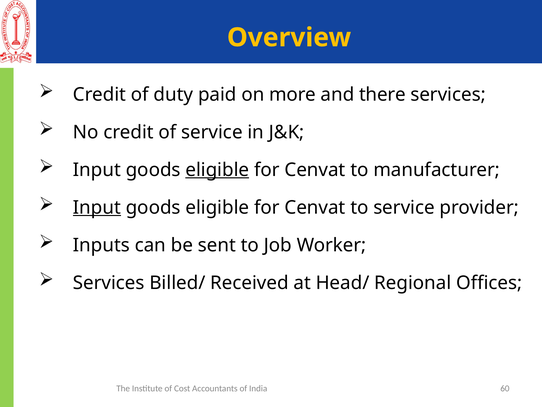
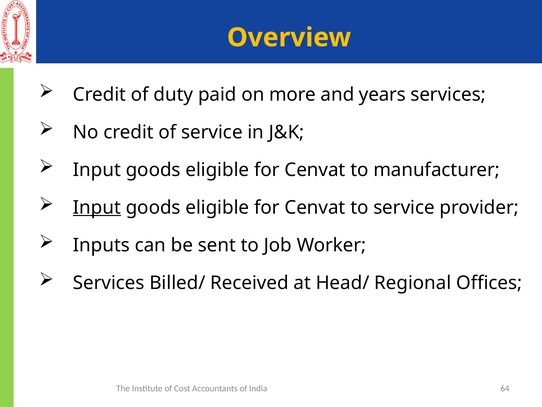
there: there -> years (382, 94)
eligible underline: present -> none (217, 170)
60: 60 -> 64 (505, 388)
